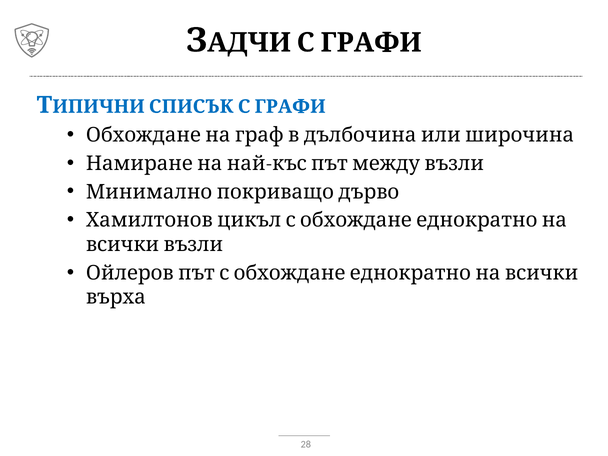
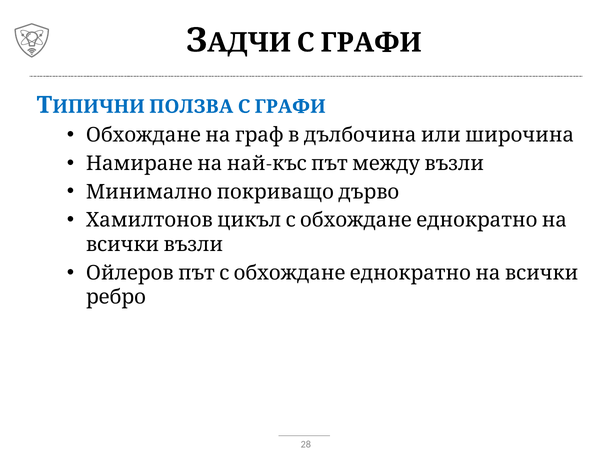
СПИСЪК: СПИСЪК -> ПОЛЗВА (191, 107)
върха: върха -> ребро (116, 297)
